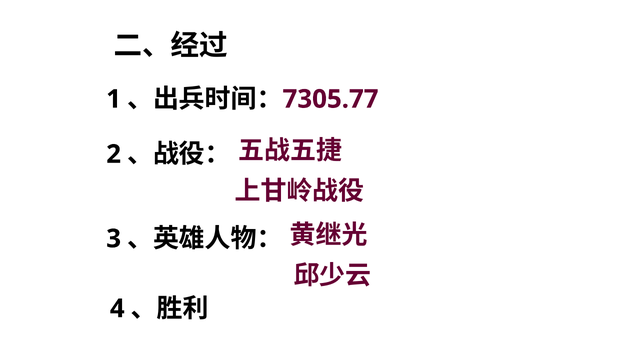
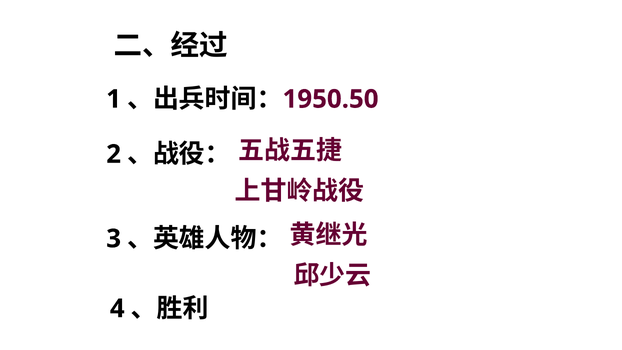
7305.77: 7305.77 -> 1950.50 (331, 99)
